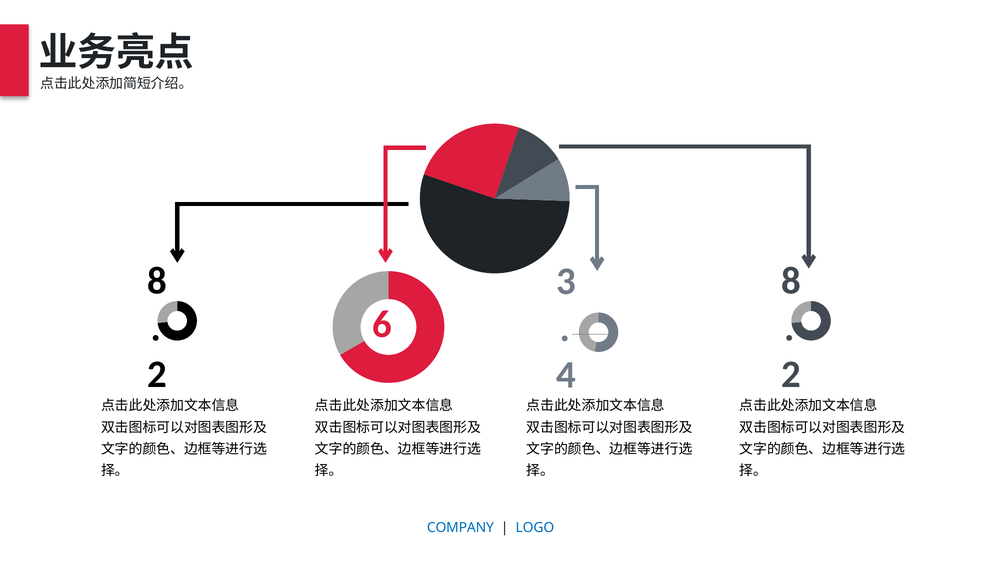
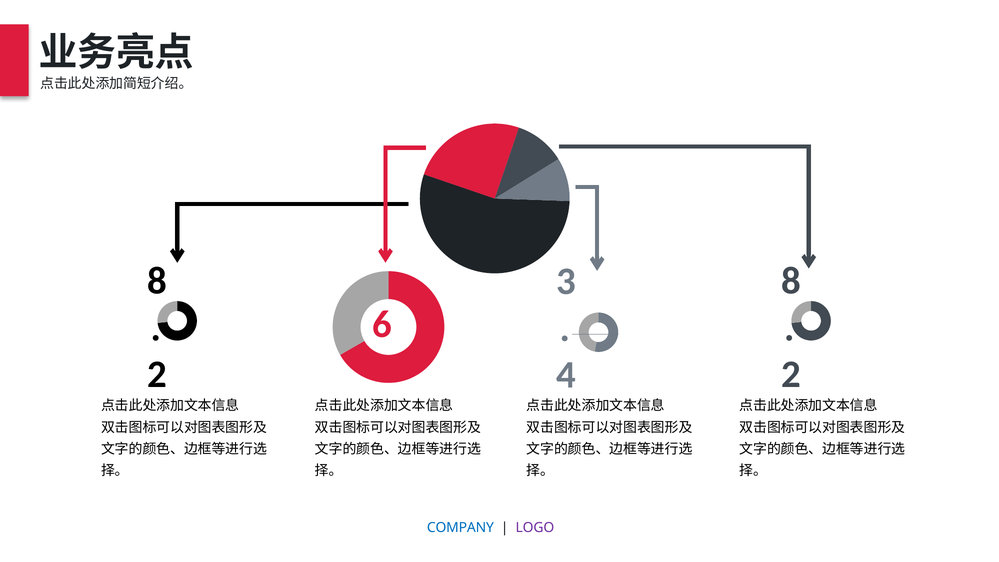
LOGO colour: blue -> purple (535, 528)
